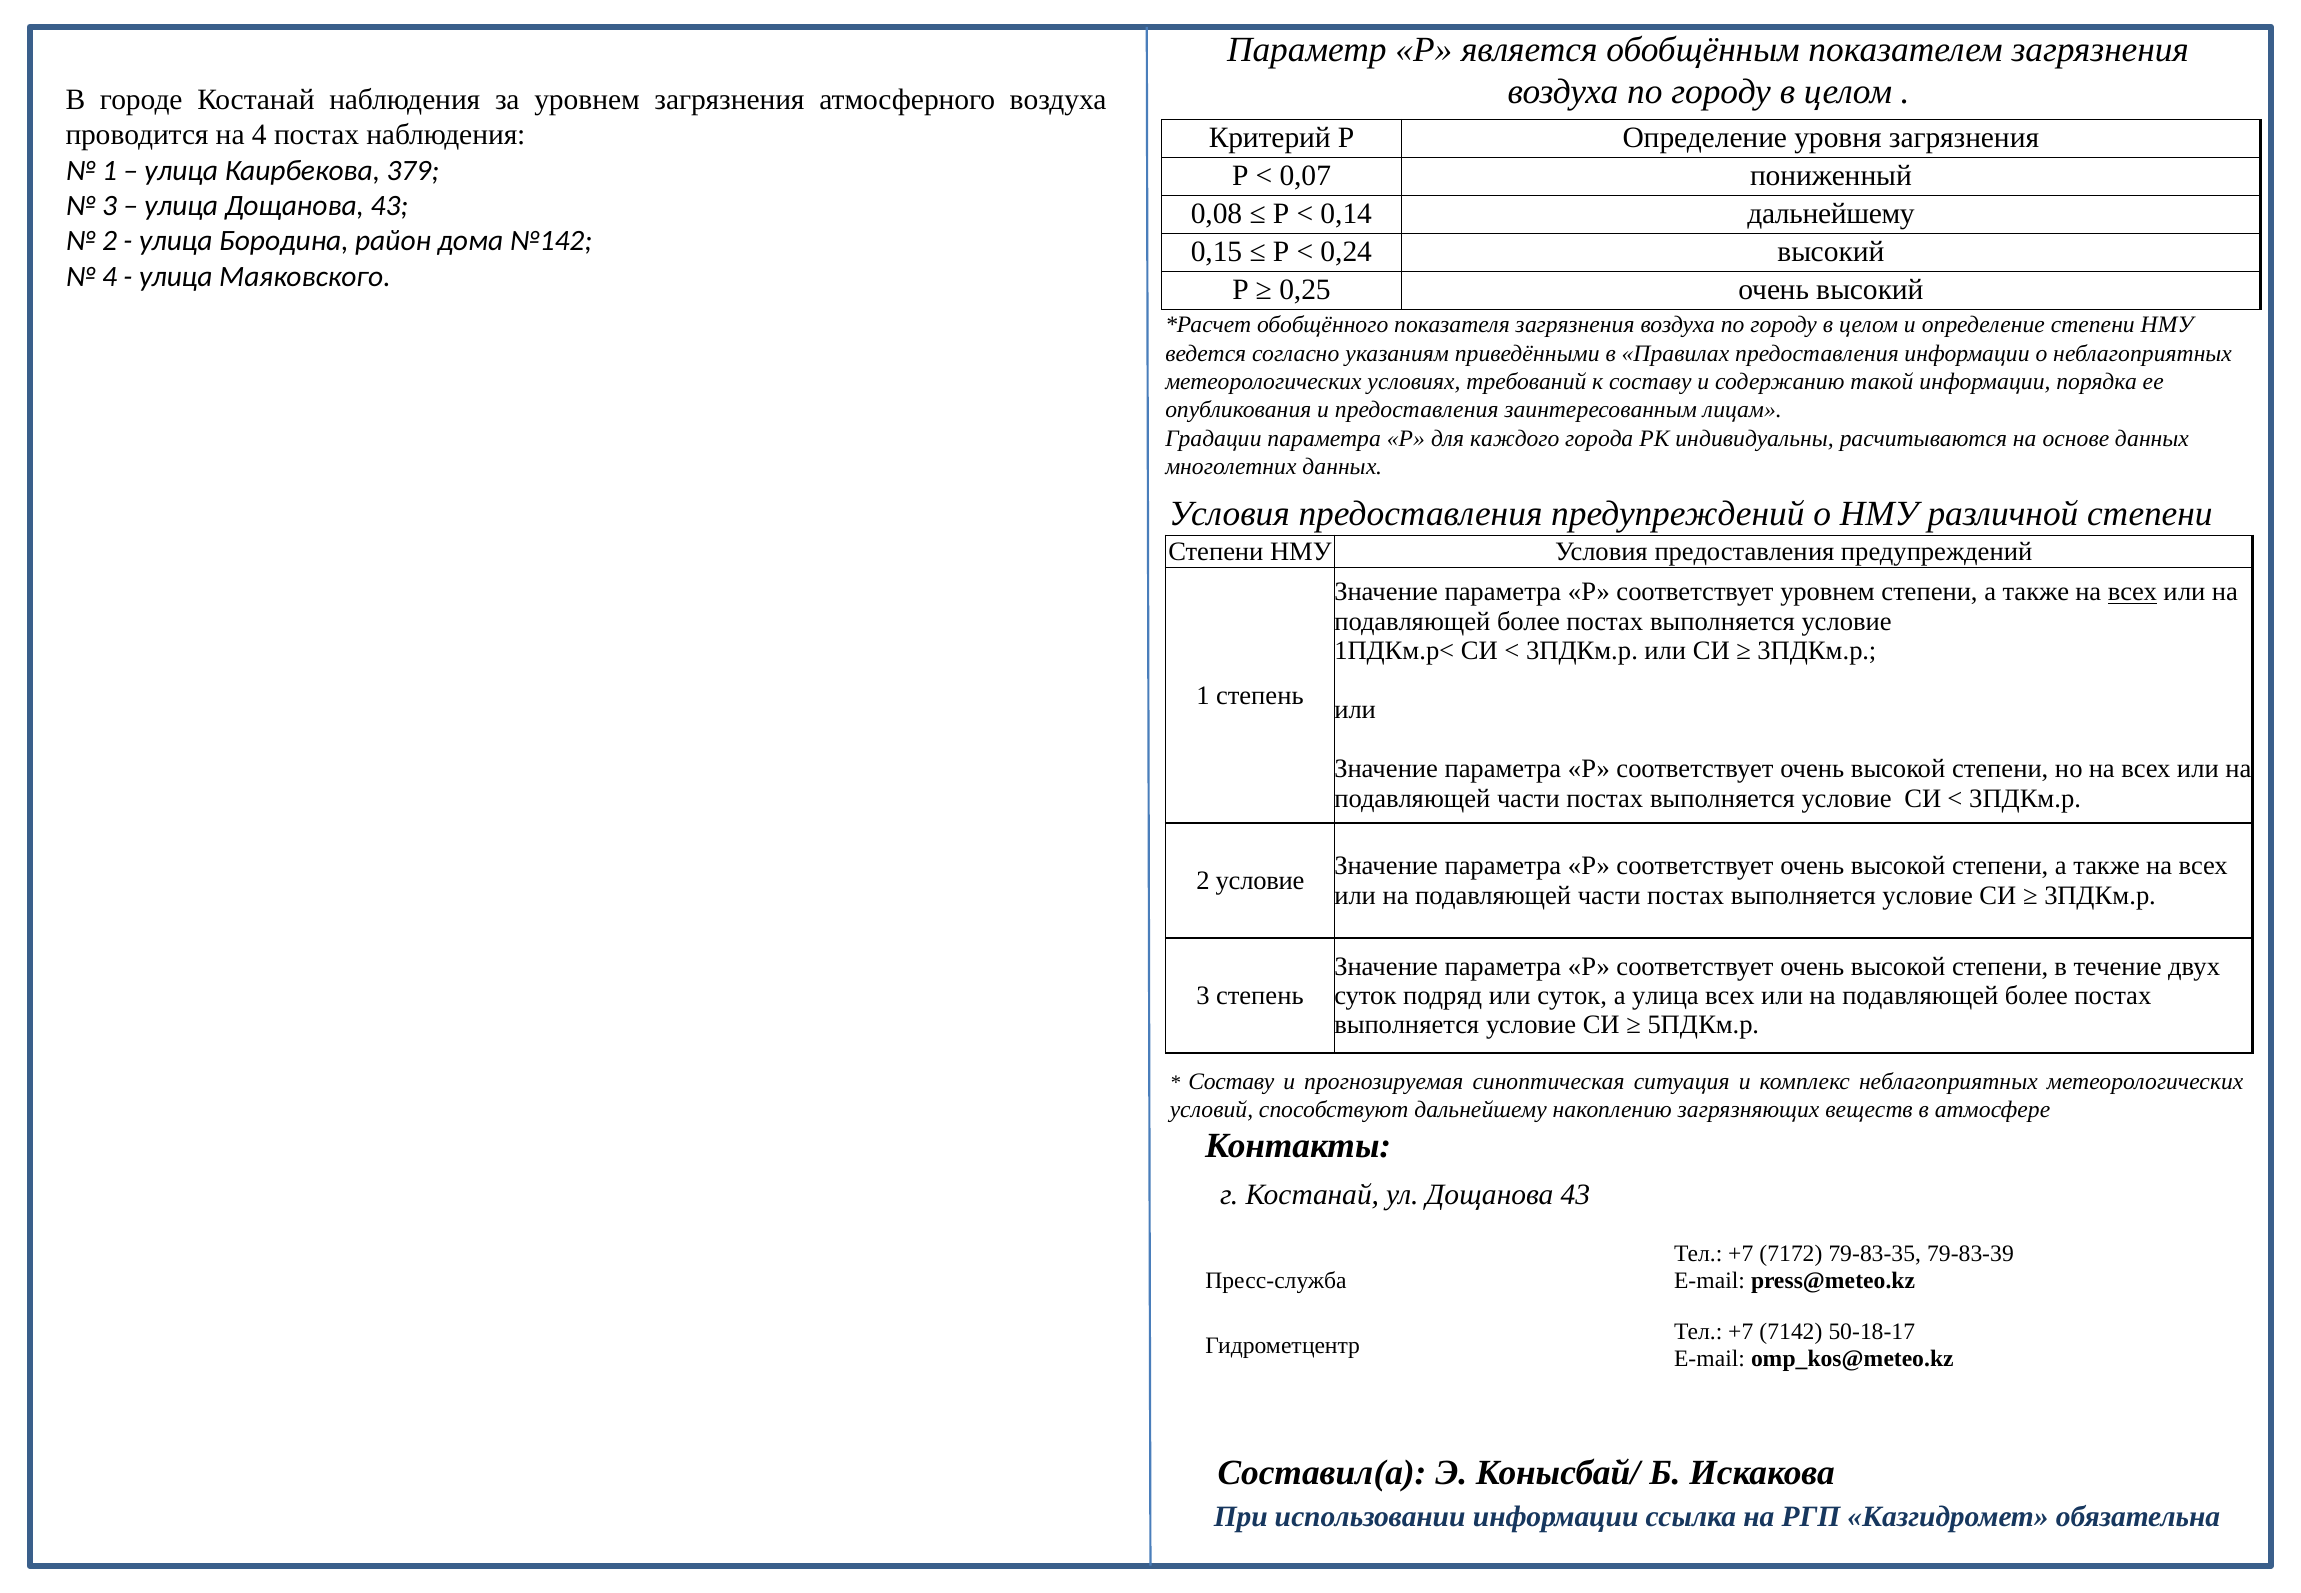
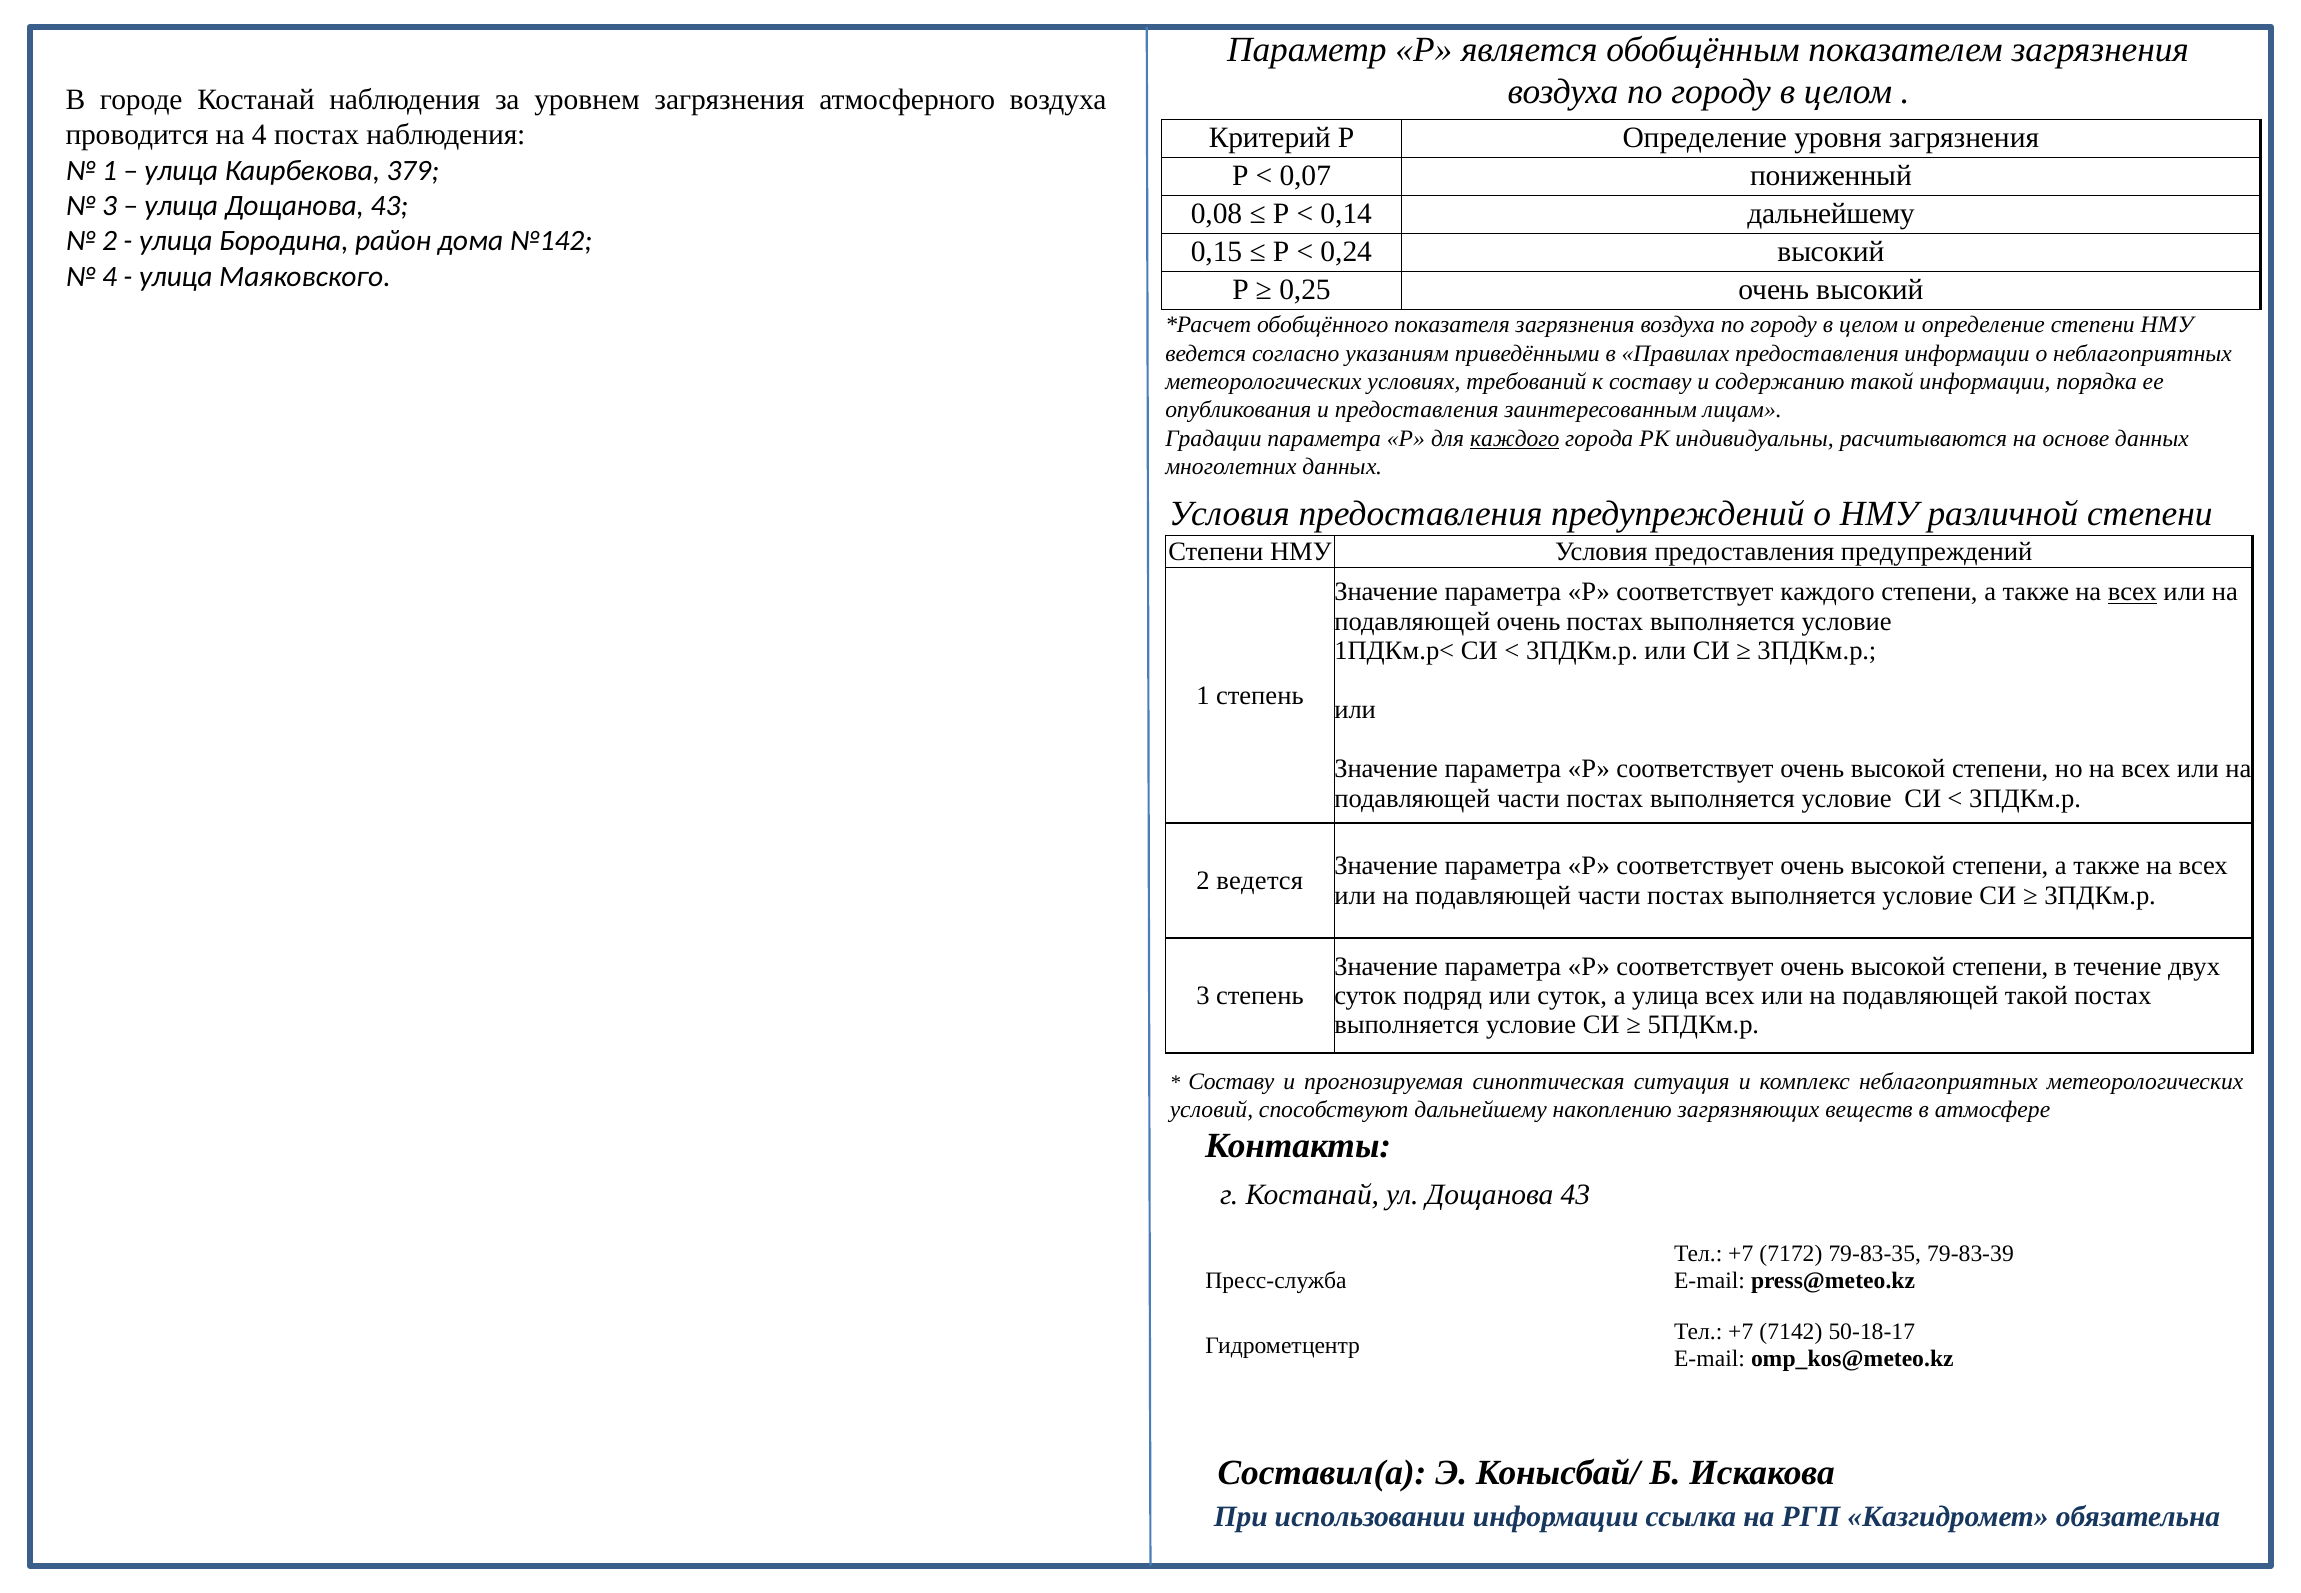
каждого underline: none -> present (1515, 438)
соответствует уровнем: уровнем -> каждого (1827, 592)
более: более -> очень (1529, 622)
2 условие: условие -> ведется (1260, 881)
более: более -> такой (2036, 996)
